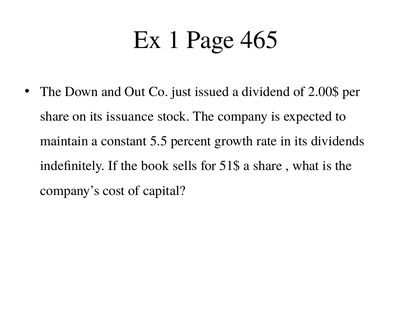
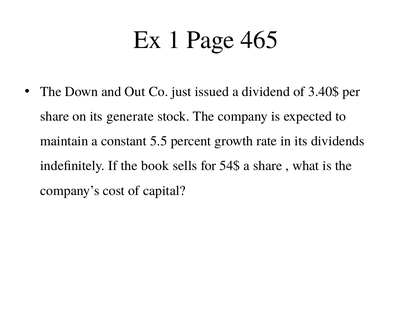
2.00$: 2.00$ -> 3.40$ (324, 92)
issuance: issuance -> generate (130, 116)
51$: 51$ -> 54$ (230, 166)
